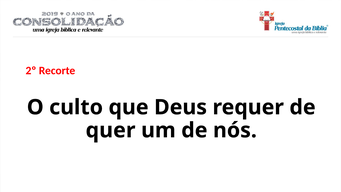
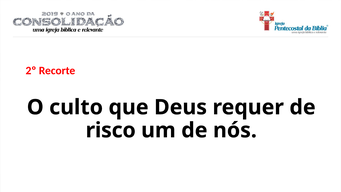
quer: quer -> risco (111, 130)
